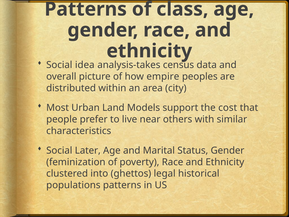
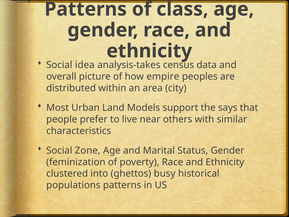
cost: cost -> says (228, 108)
Later: Later -> Zone (88, 150)
legal: legal -> busy (165, 173)
